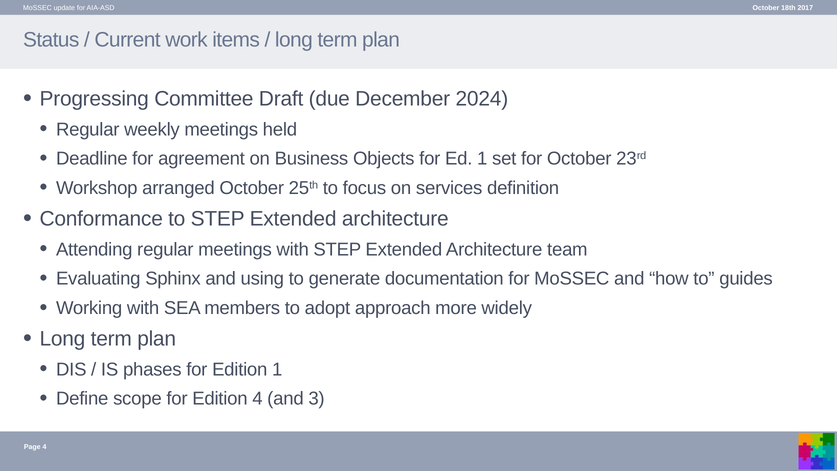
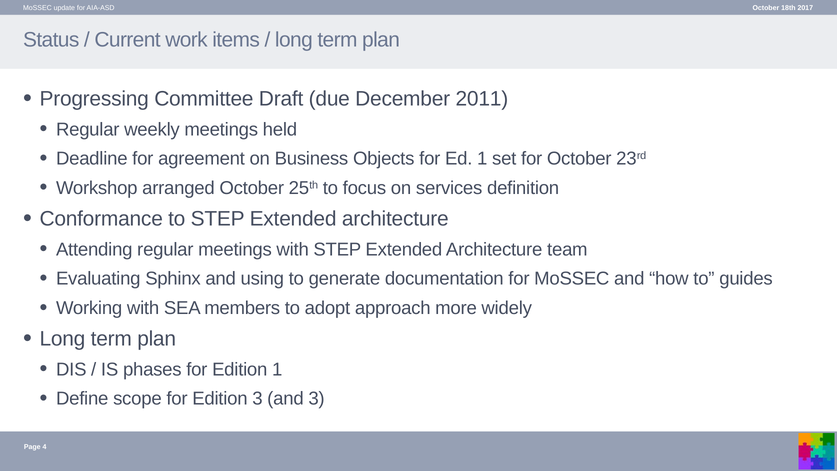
2024: 2024 -> 2011 (482, 99)
Edition 4: 4 -> 3 (257, 399)
